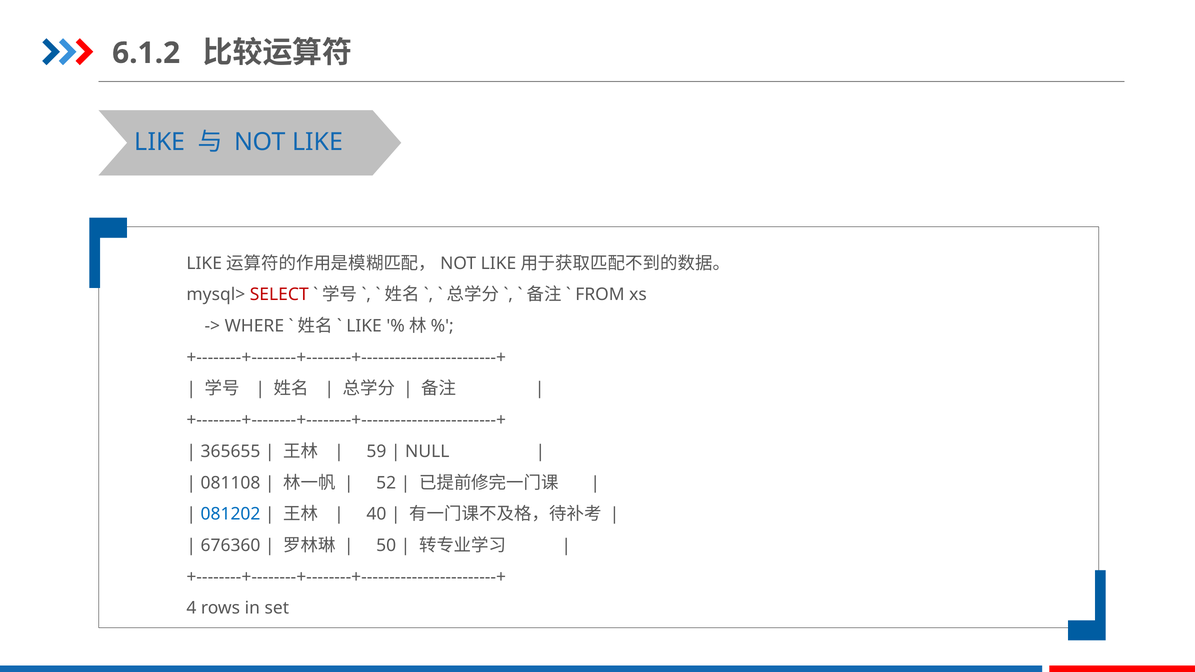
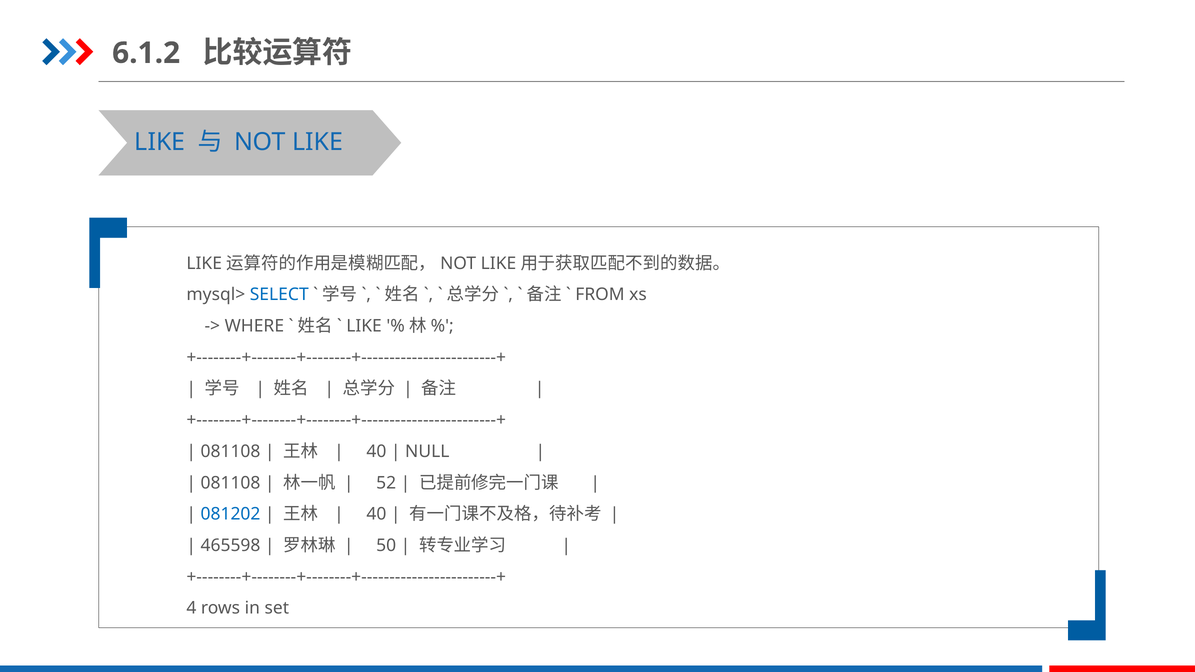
SELECT colour: red -> blue (279, 295)
365655: 365655 -> 081108 (230, 452)
59: 59 -> 40 (376, 452)
676360: 676360 -> 465598 (230, 546)
